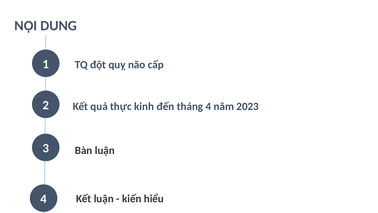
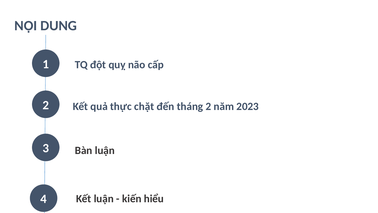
kinh: kinh -> chặt (144, 106)
tháng 4: 4 -> 2 (208, 106)
